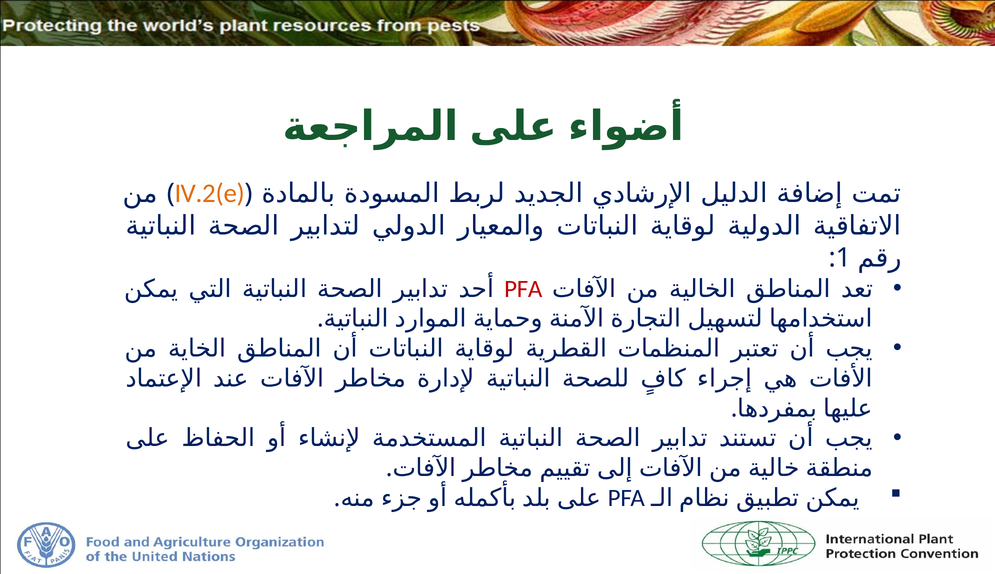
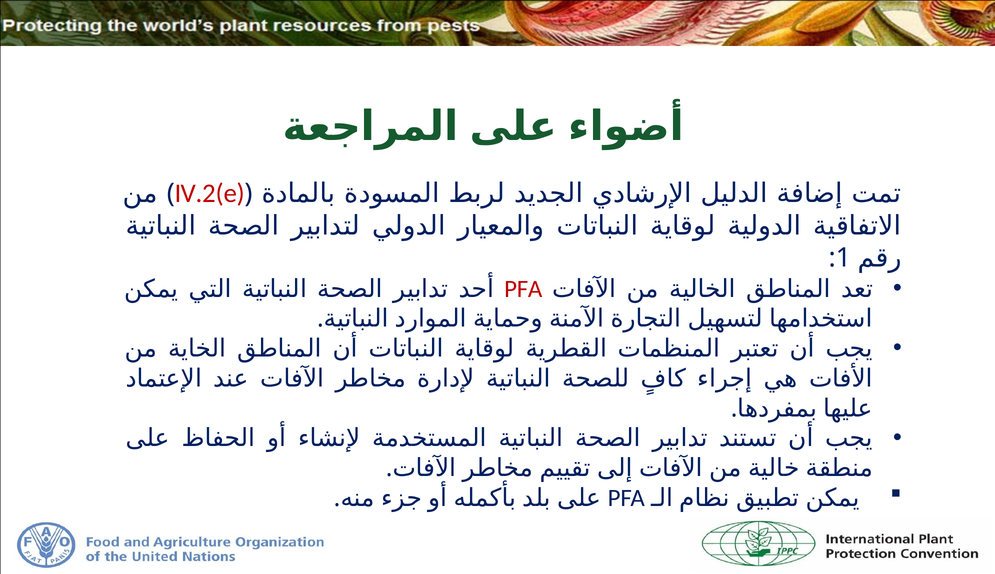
IV.2(e colour: orange -> red (210, 193)
